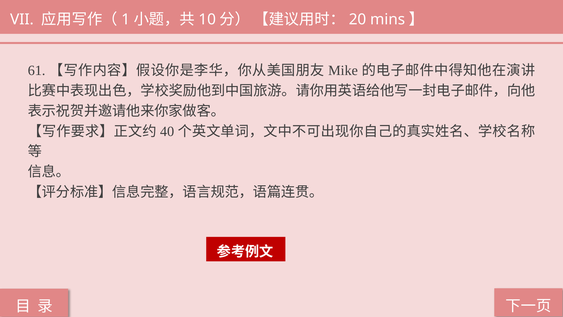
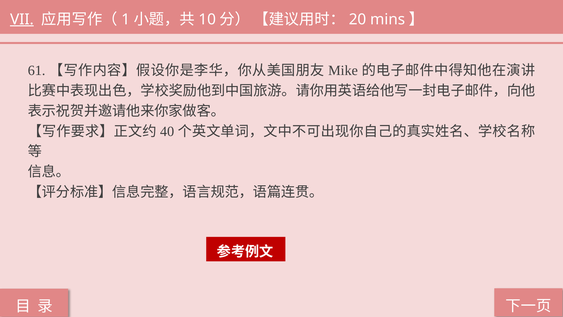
VII underline: none -> present (22, 19)
